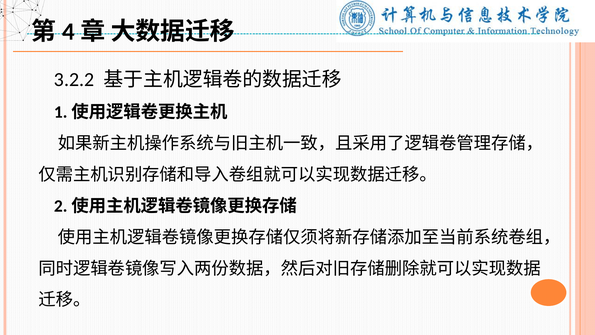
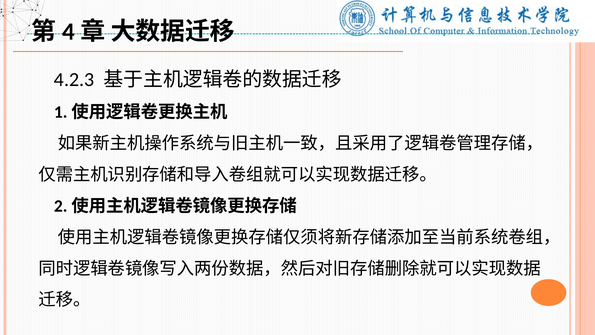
3.2.2: 3.2.2 -> 4.2.3 (74, 80)
